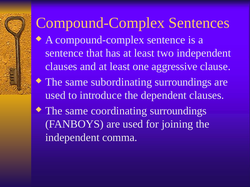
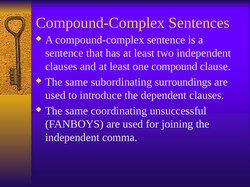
aggressive: aggressive -> compound (174, 67)
coordinating surroundings: surroundings -> unsuccessful (178, 111)
